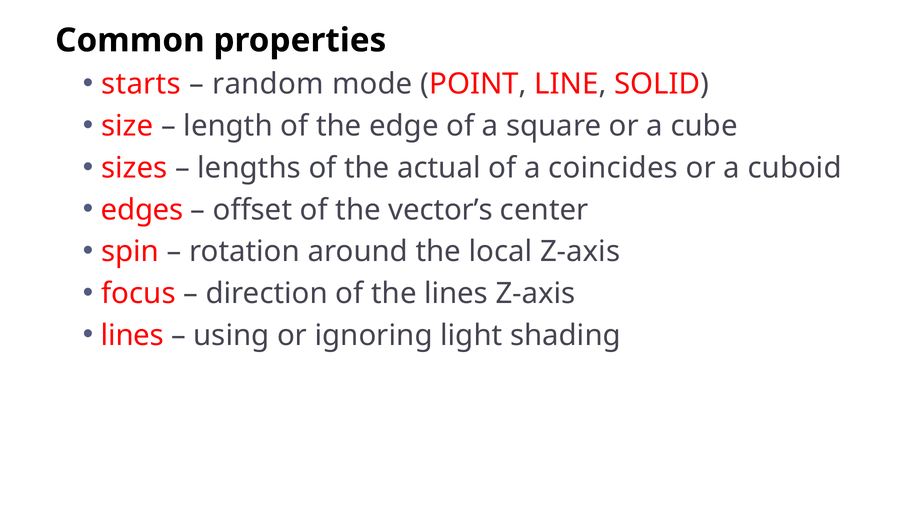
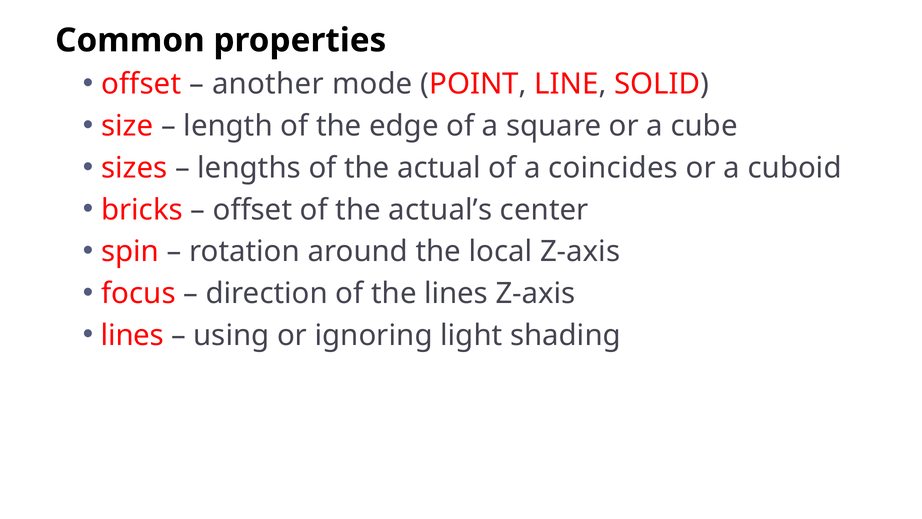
starts: starts -> offset (141, 84)
random: random -> another (268, 84)
edges: edges -> bricks (142, 210)
vector’s: vector’s -> actual’s (440, 210)
